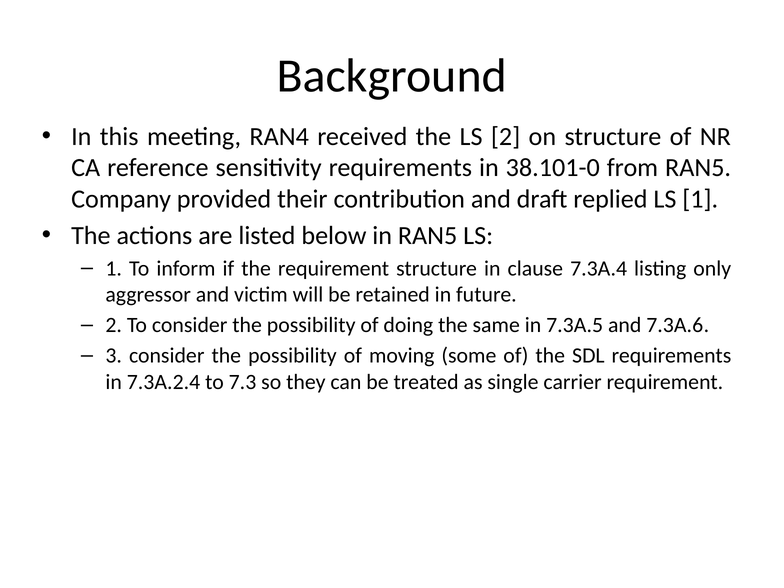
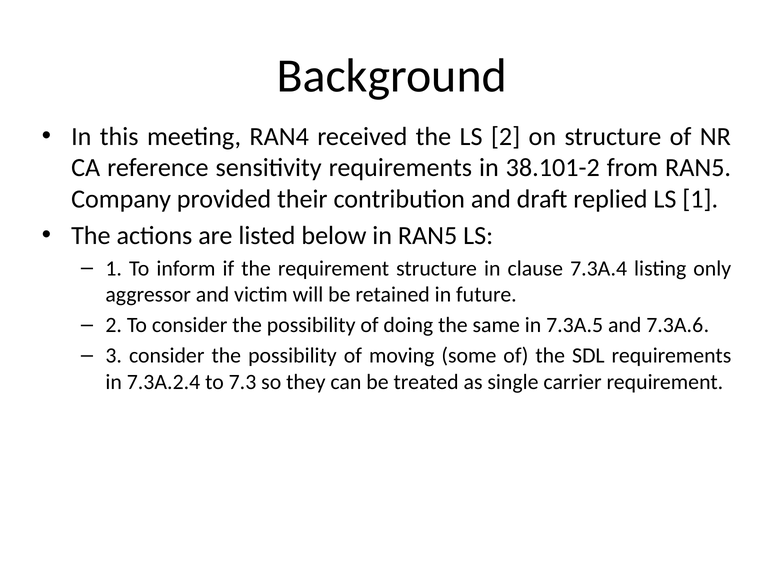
38.101-0: 38.101-0 -> 38.101-2 (553, 168)
